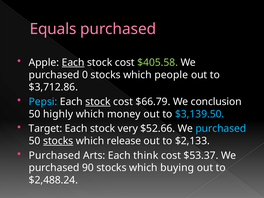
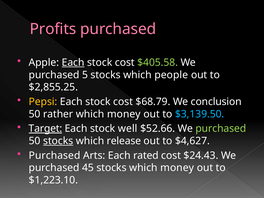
Equals: Equals -> Profits (53, 29)
0: 0 -> 5 (85, 75)
$3,712.86: $3,712.86 -> $2,855.25 (53, 87)
Pepsi colour: light blue -> yellow (43, 102)
stock underline: present -> none (98, 102)
$66.79: $66.79 -> $68.79 (153, 102)
highly: highly -> rather (58, 114)
Target underline: none -> present (45, 129)
very: very -> well (128, 129)
purchased colour: light blue -> light green (221, 129)
$2,133: $2,133 -> $4,627 (192, 141)
think: think -> rated (146, 155)
$53.37: $53.37 -> $24.43 (201, 155)
90: 90 -> 45 (88, 168)
stocks which buying: buying -> money (177, 168)
$2,488.24: $2,488.24 -> $1,223.10 (53, 180)
